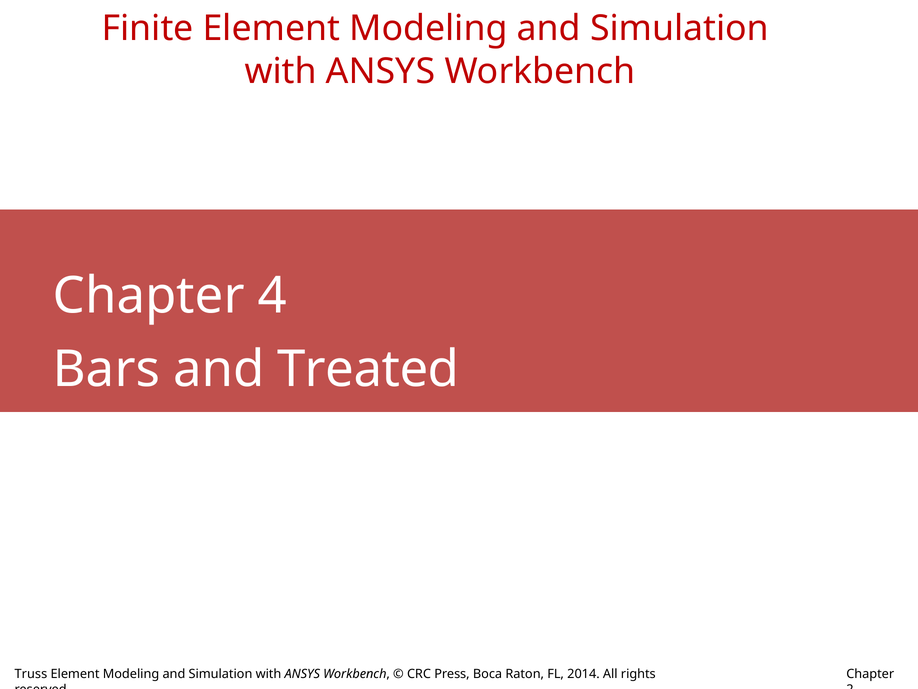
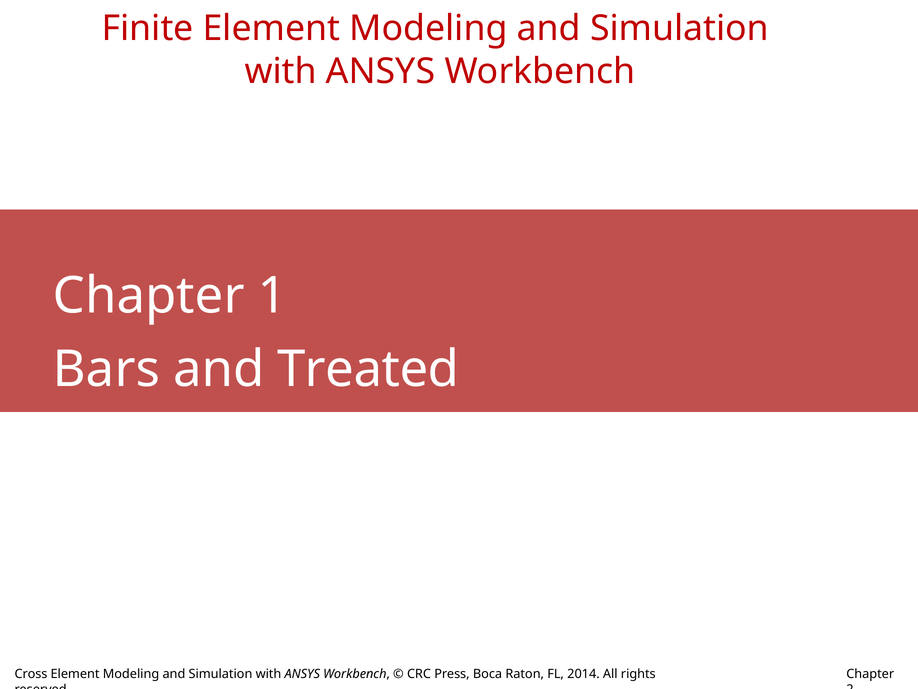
4: 4 -> 1 (272, 296)
Truss: Truss -> Cross (31, 674)
